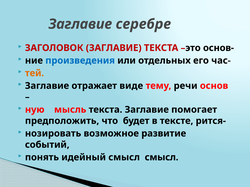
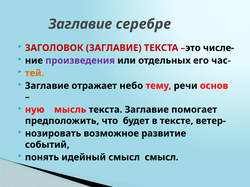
основ-: основ- -> числе- (218, 48)
произведения colour: blue -> purple (80, 61)
виде: виде -> небо (131, 86)
рится-: рится- -> ветер- (211, 121)
